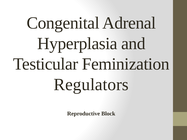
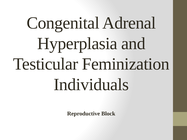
Regulators: Regulators -> Individuals (91, 85)
